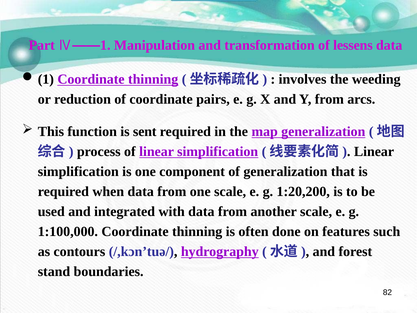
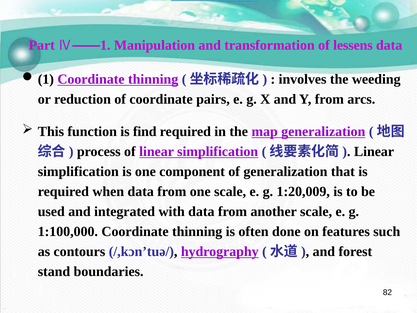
sent: sent -> find (145, 131)
1:20,200: 1:20,200 -> 1:20,009 (303, 191)
